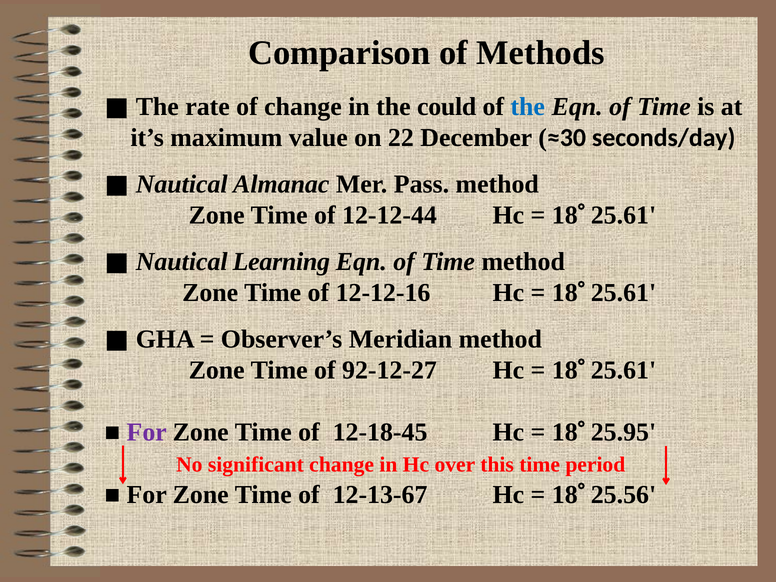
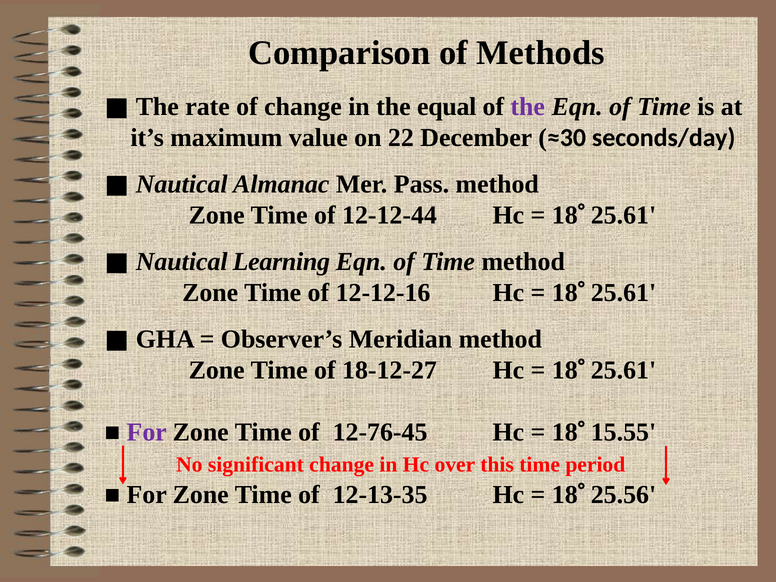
could: could -> equal (447, 107)
the colour: blue -> purple (528, 107)
92-12-27: 92-12-27 -> 18-12-27 (390, 370)
12-18-45: 12-18-45 -> 12-76-45 (380, 432)
25.95: 25.95 -> 15.55 (623, 432)
12-13-67: 12-13-67 -> 12-13-35 (380, 495)
